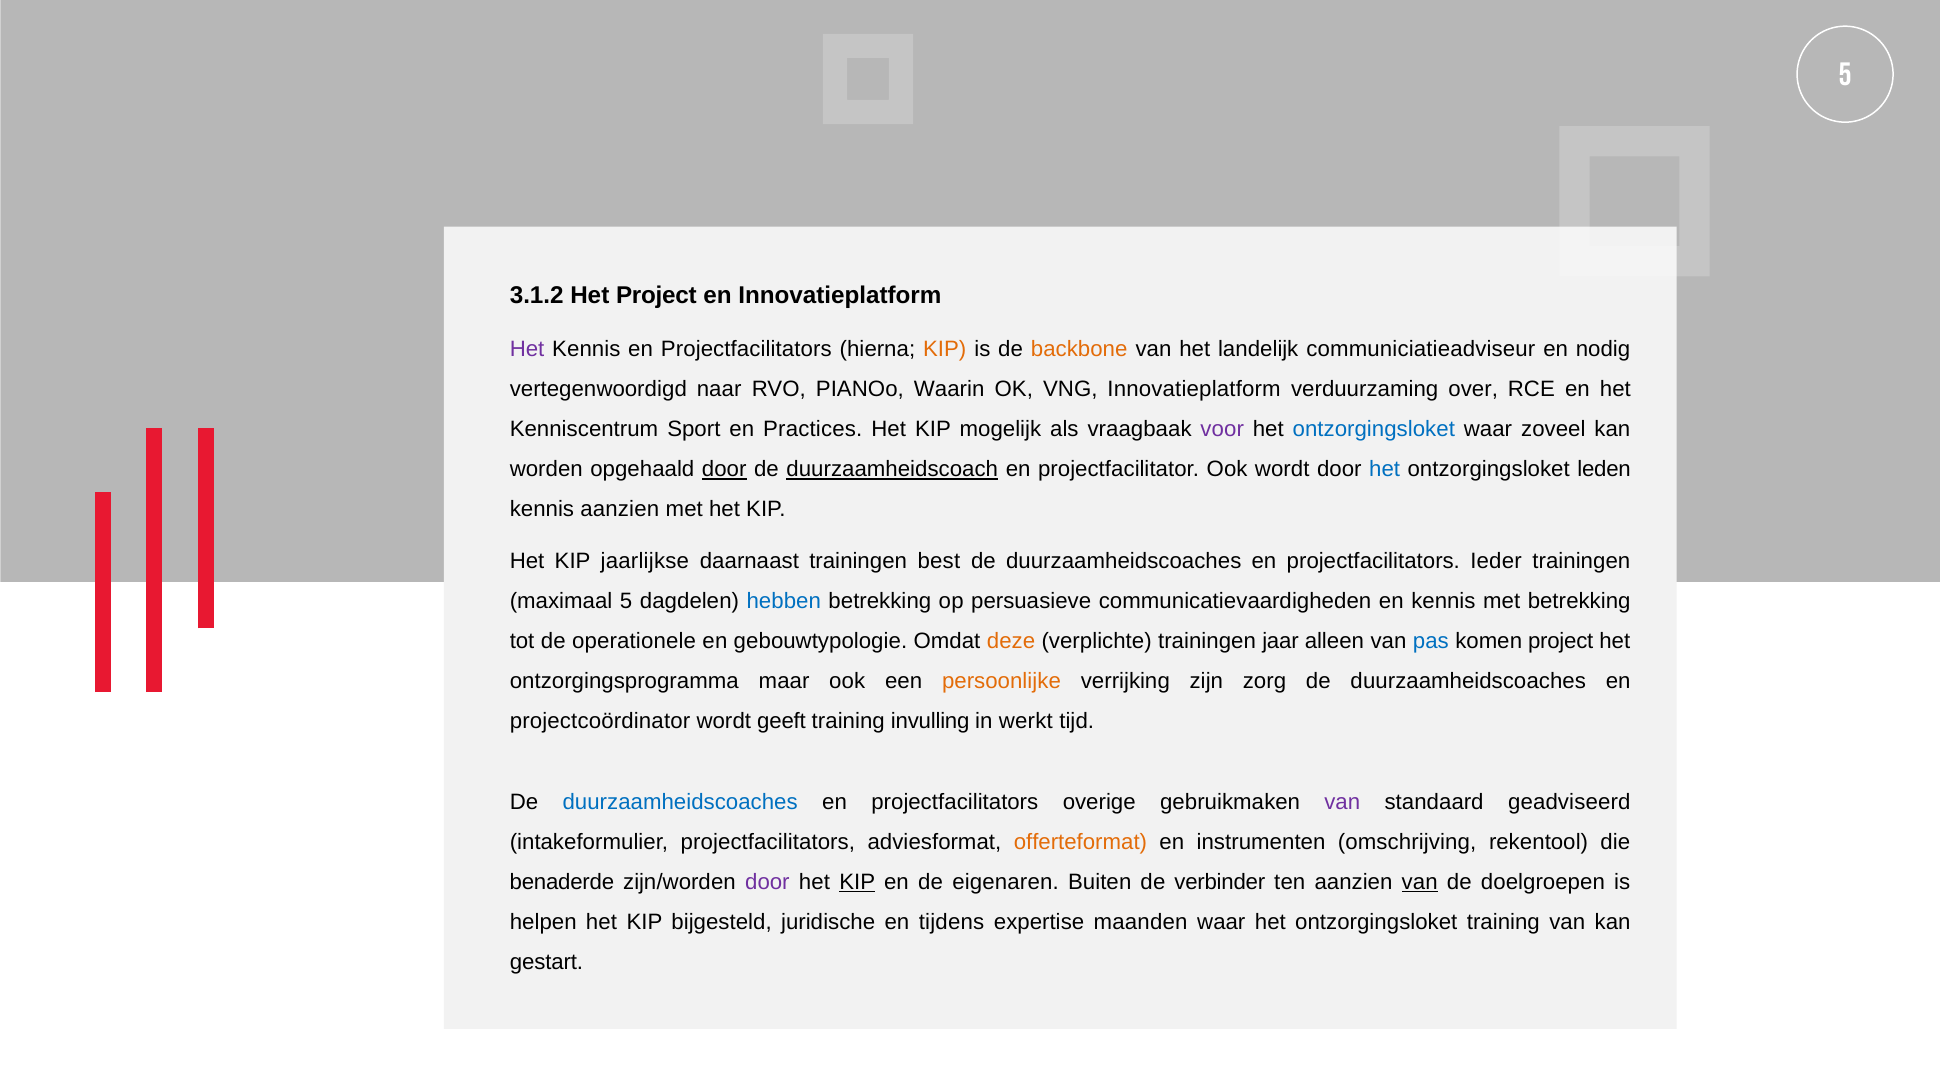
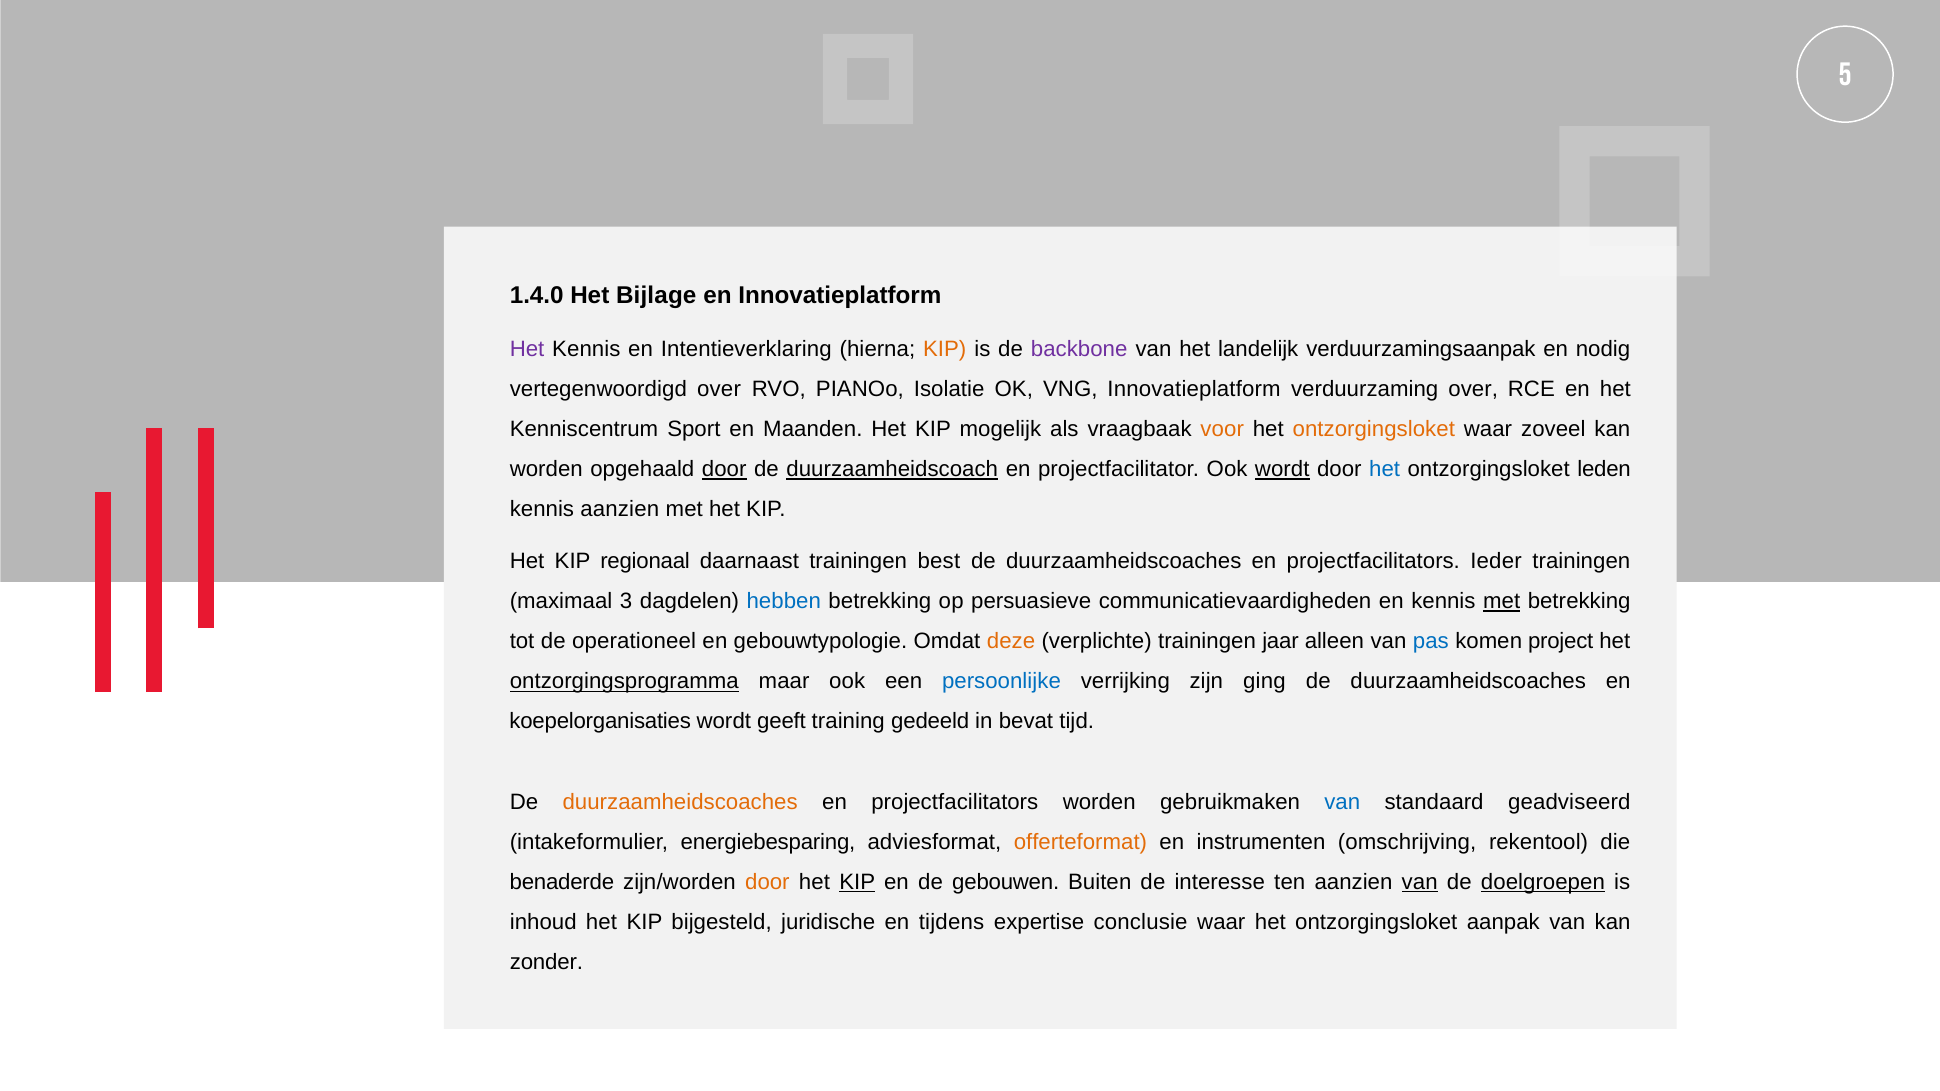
3.1.2: 3.1.2 -> 1.4.0 (537, 296)
Het Project: Project -> Bijlage (656, 296)
Kennis en Projectfacilitators: Projectfacilitators -> Intentieverklaring (746, 349)
backbone colour: orange -> purple (1079, 349)
communiciatieadviseur: communiciatieadviseur -> verduurzamingsaanpak (1421, 349)
vertegenwoordigd naar: naar -> over (719, 389)
Waarin: Waarin -> Isolatie (949, 389)
Practices: Practices -> Maanden (813, 429)
voor colour: purple -> orange (1222, 429)
ontzorgingsloket colour: blue -> orange (1374, 429)
wordt underline: none -> present (1282, 469)
jaarlijkse: jaarlijkse -> regionaal (645, 562)
maximaal 5: 5 -> 3 (626, 602)
met underline: none -> present (1502, 602)
operationele: operationele -> operationeel (634, 642)
ontzorgingsprogramma underline: none -> present (624, 682)
persoonlijke colour: orange -> blue (1001, 682)
zorg: zorg -> ging (1264, 682)
projectcoördinator: projectcoördinator -> koepelorganisaties (600, 722)
invulling: invulling -> gedeeld (930, 722)
werkt: werkt -> bevat (1026, 722)
duurzaamheidscoaches colour: blue -> orange (680, 802)
projectfacilitators overige: overige -> worden (1099, 802)
van colour: purple -> blue (1342, 802)
intakeformulier projectfacilitators: projectfacilitators -> energiebesparing (768, 842)
door colour: purple -> orange (767, 882)
eigenaren: eigenaren -> gebouwen (1006, 882)
verbinder: verbinder -> interesse (1220, 882)
doelgroepen underline: none -> present (1543, 882)
helpen: helpen -> inhoud (543, 922)
maanden: maanden -> conclusie (1141, 922)
ontzorgingsloket training: training -> aanpak (1503, 922)
gestart: gestart -> zonder (546, 962)
